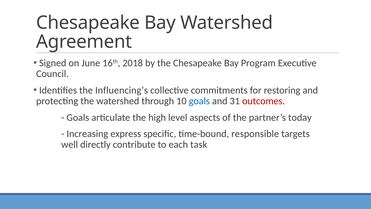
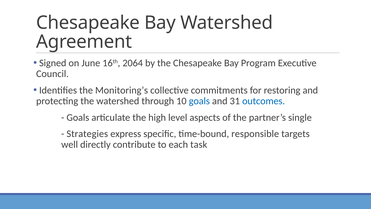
2018: 2018 -> 2064 (133, 63)
Influencing’s: Influencing’s -> Monitoring’s (122, 90)
outcomes colour: red -> blue (264, 101)
today: today -> single (300, 117)
Increasing: Increasing -> Strategies (87, 134)
